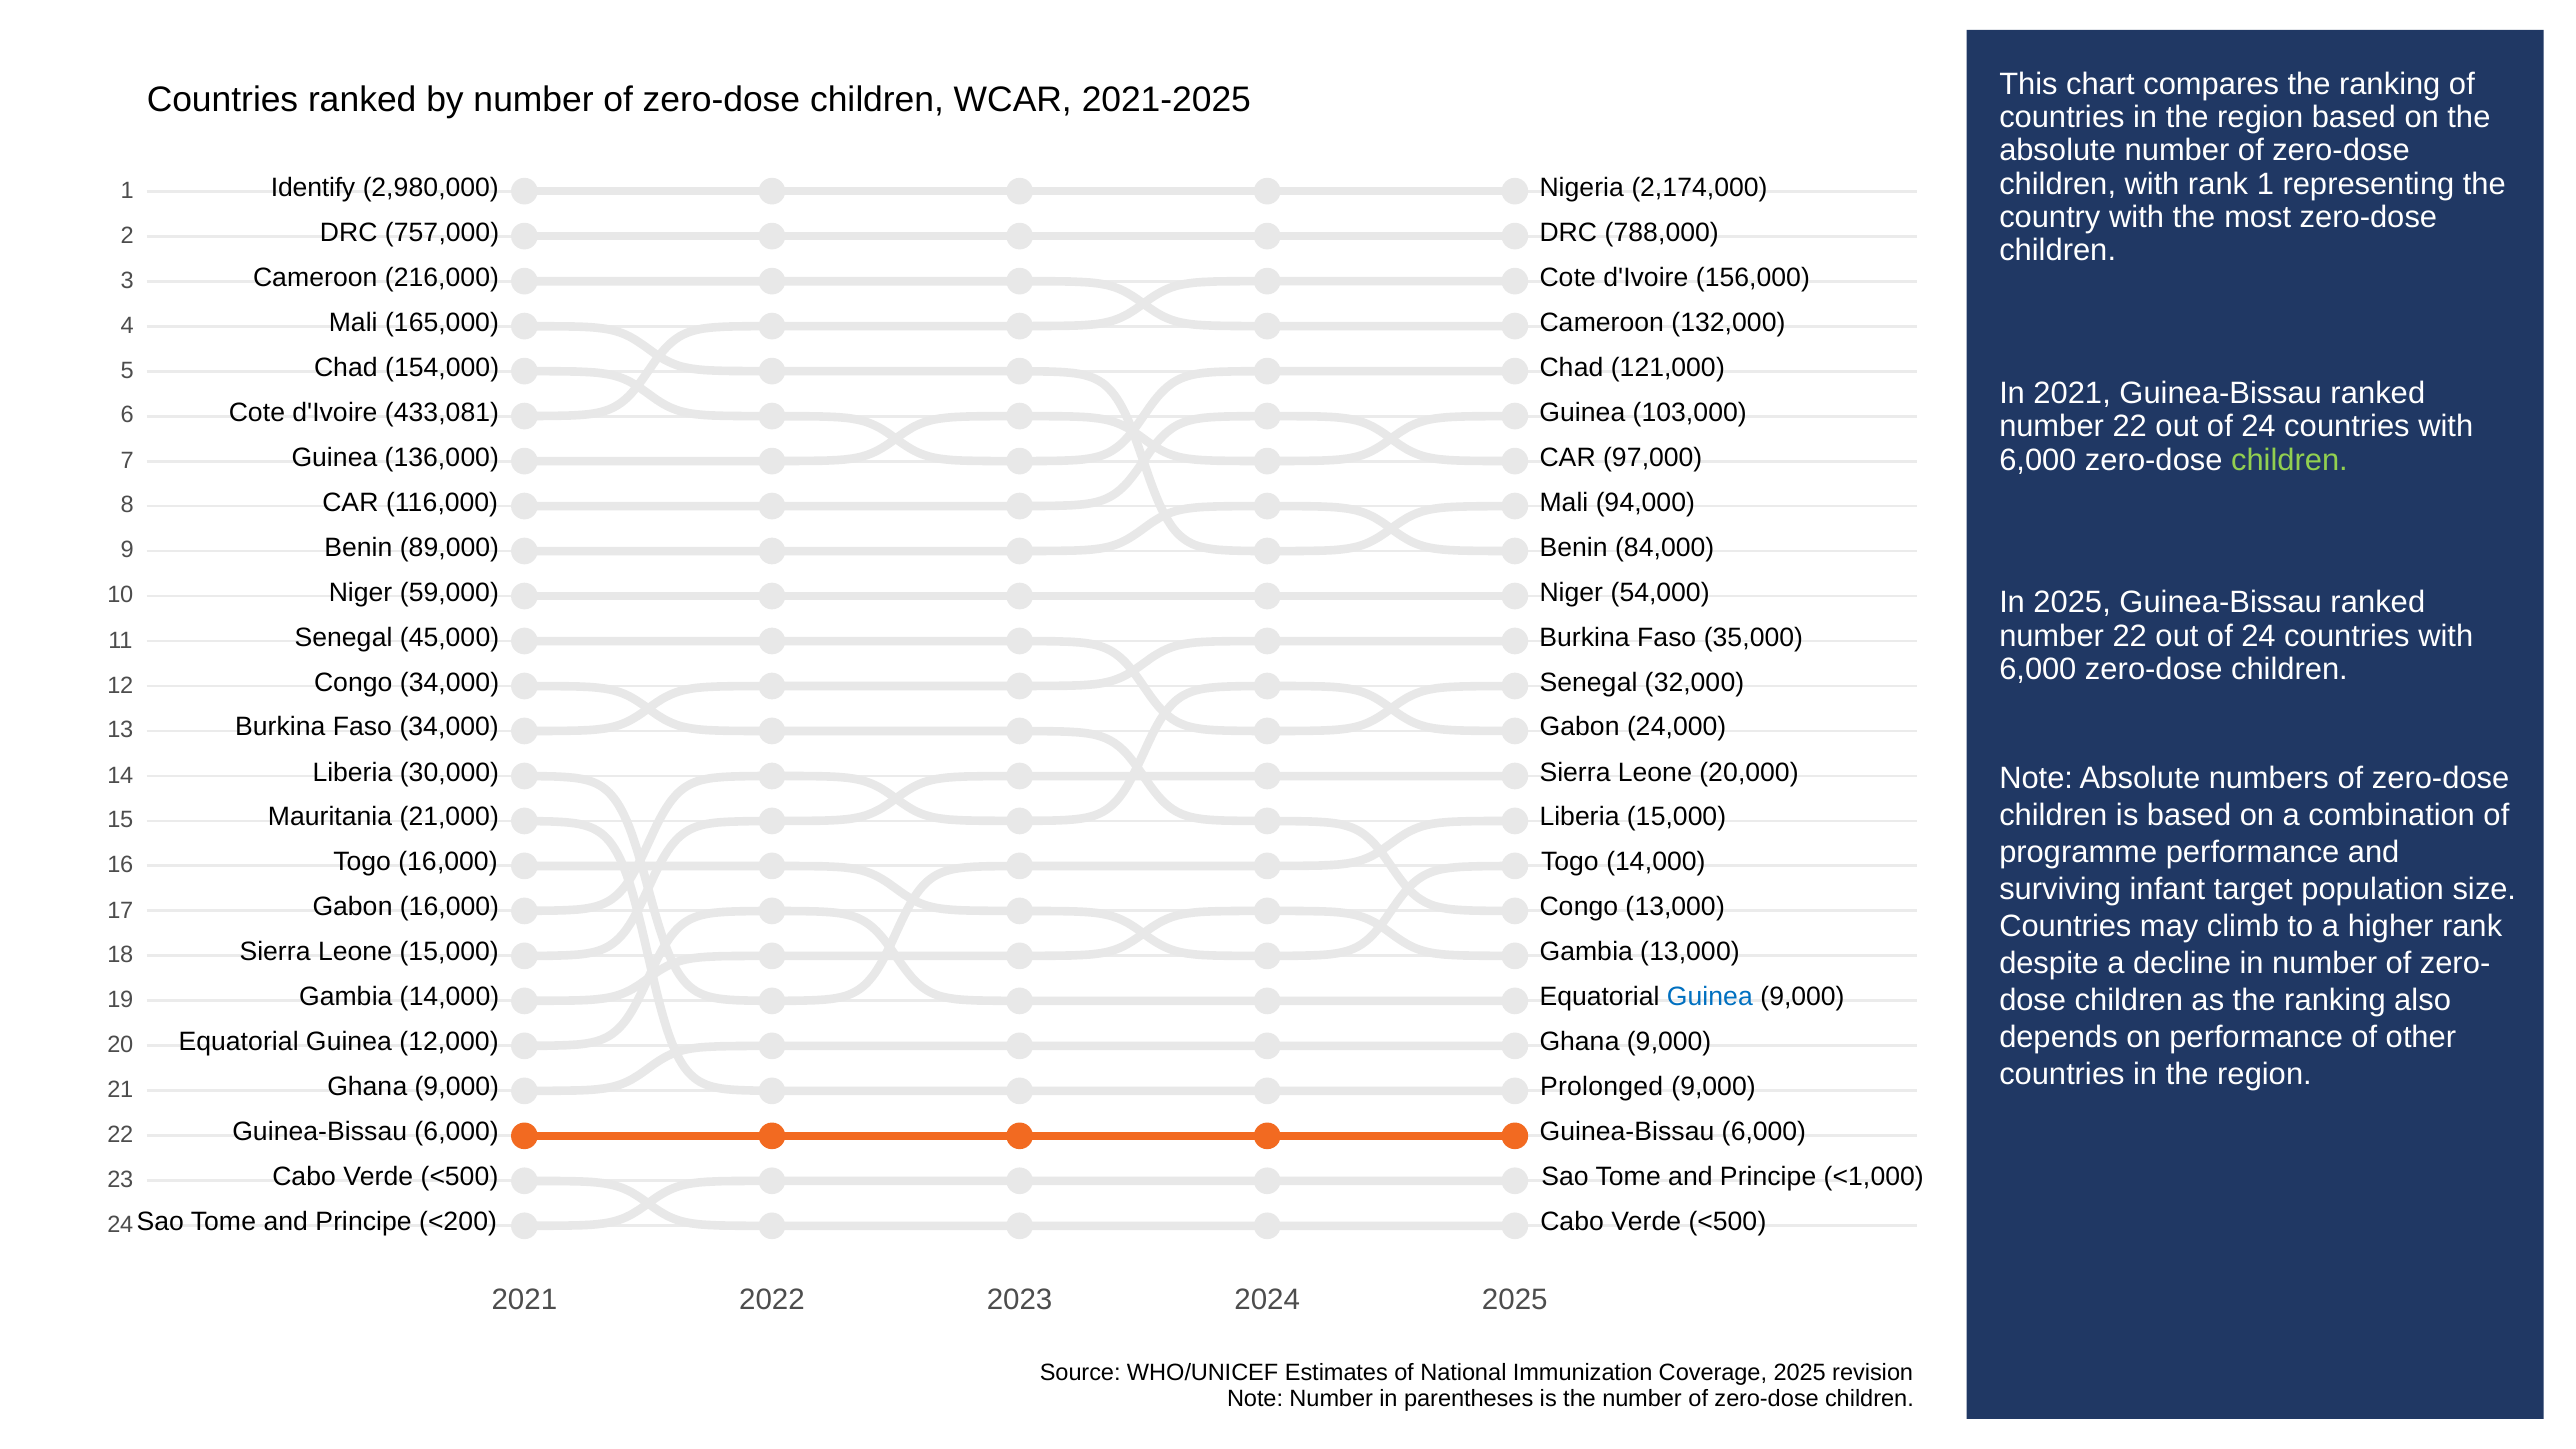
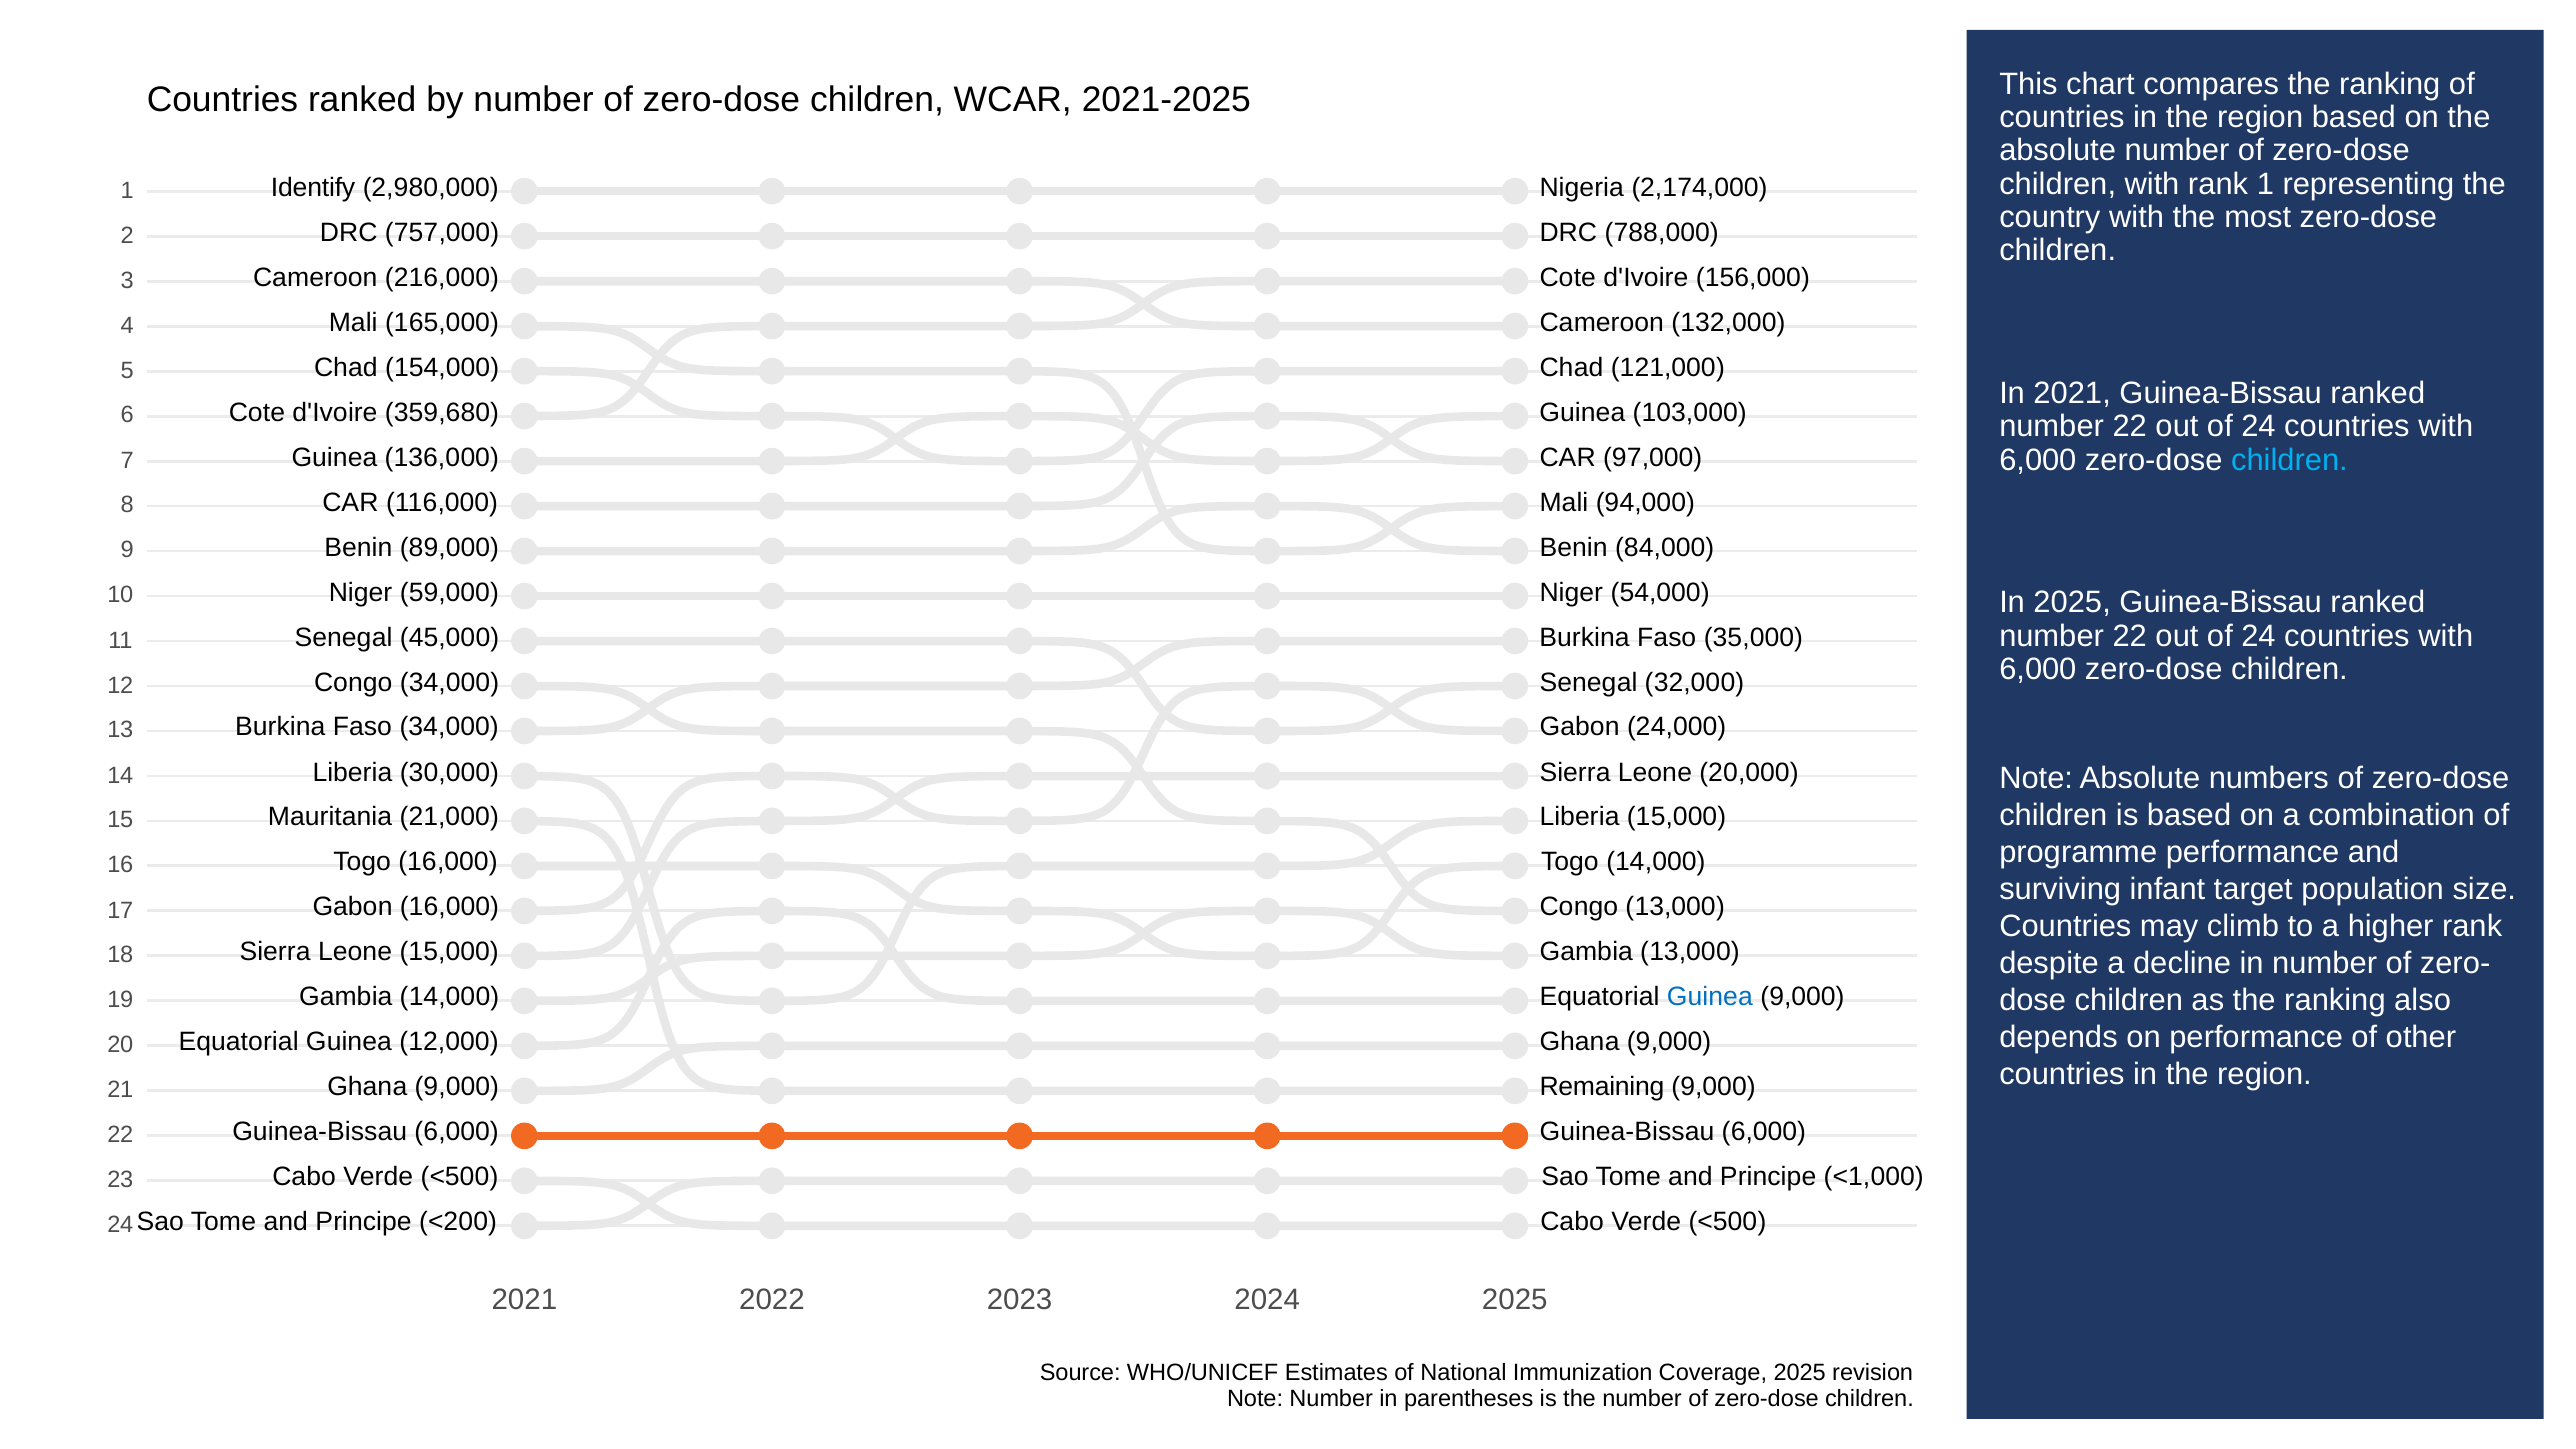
433,081: 433,081 -> 359,680 (442, 412)
children colour: light green -> light blue (2289, 460)
Prolonged: Prolonged -> Remaining (1602, 1087)
